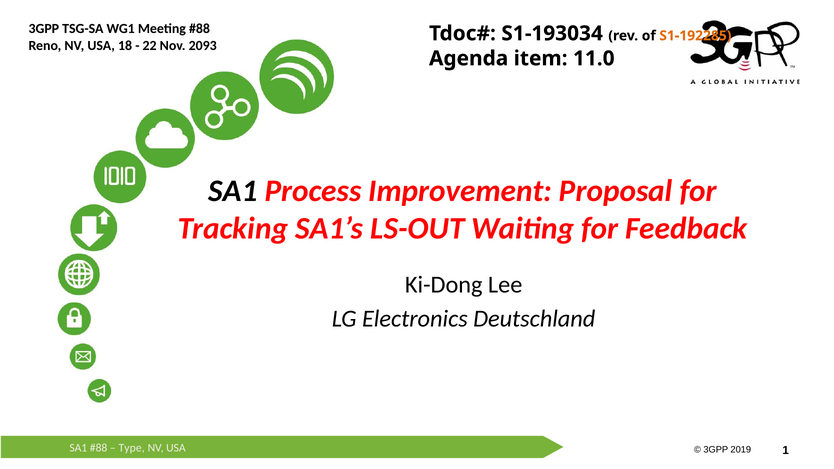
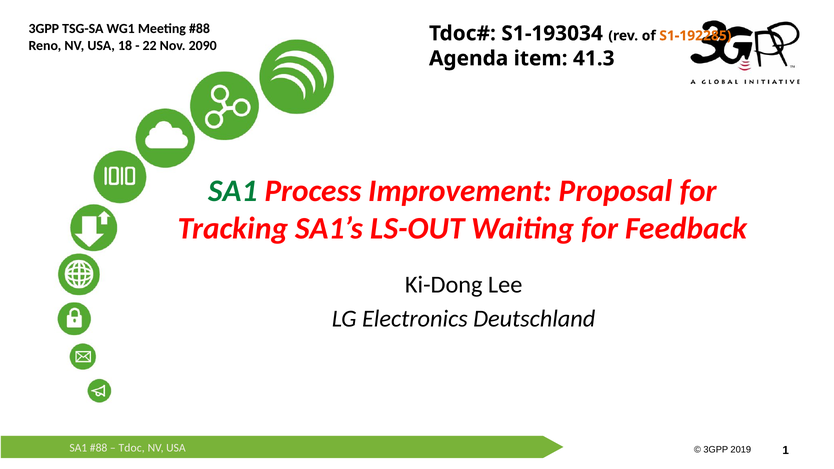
2093: 2093 -> 2090 (203, 45)
11.0: 11.0 -> 41.3 (594, 58)
SA1 colour: black -> green (233, 191)
Type: Type -> Tdoc (132, 448)
